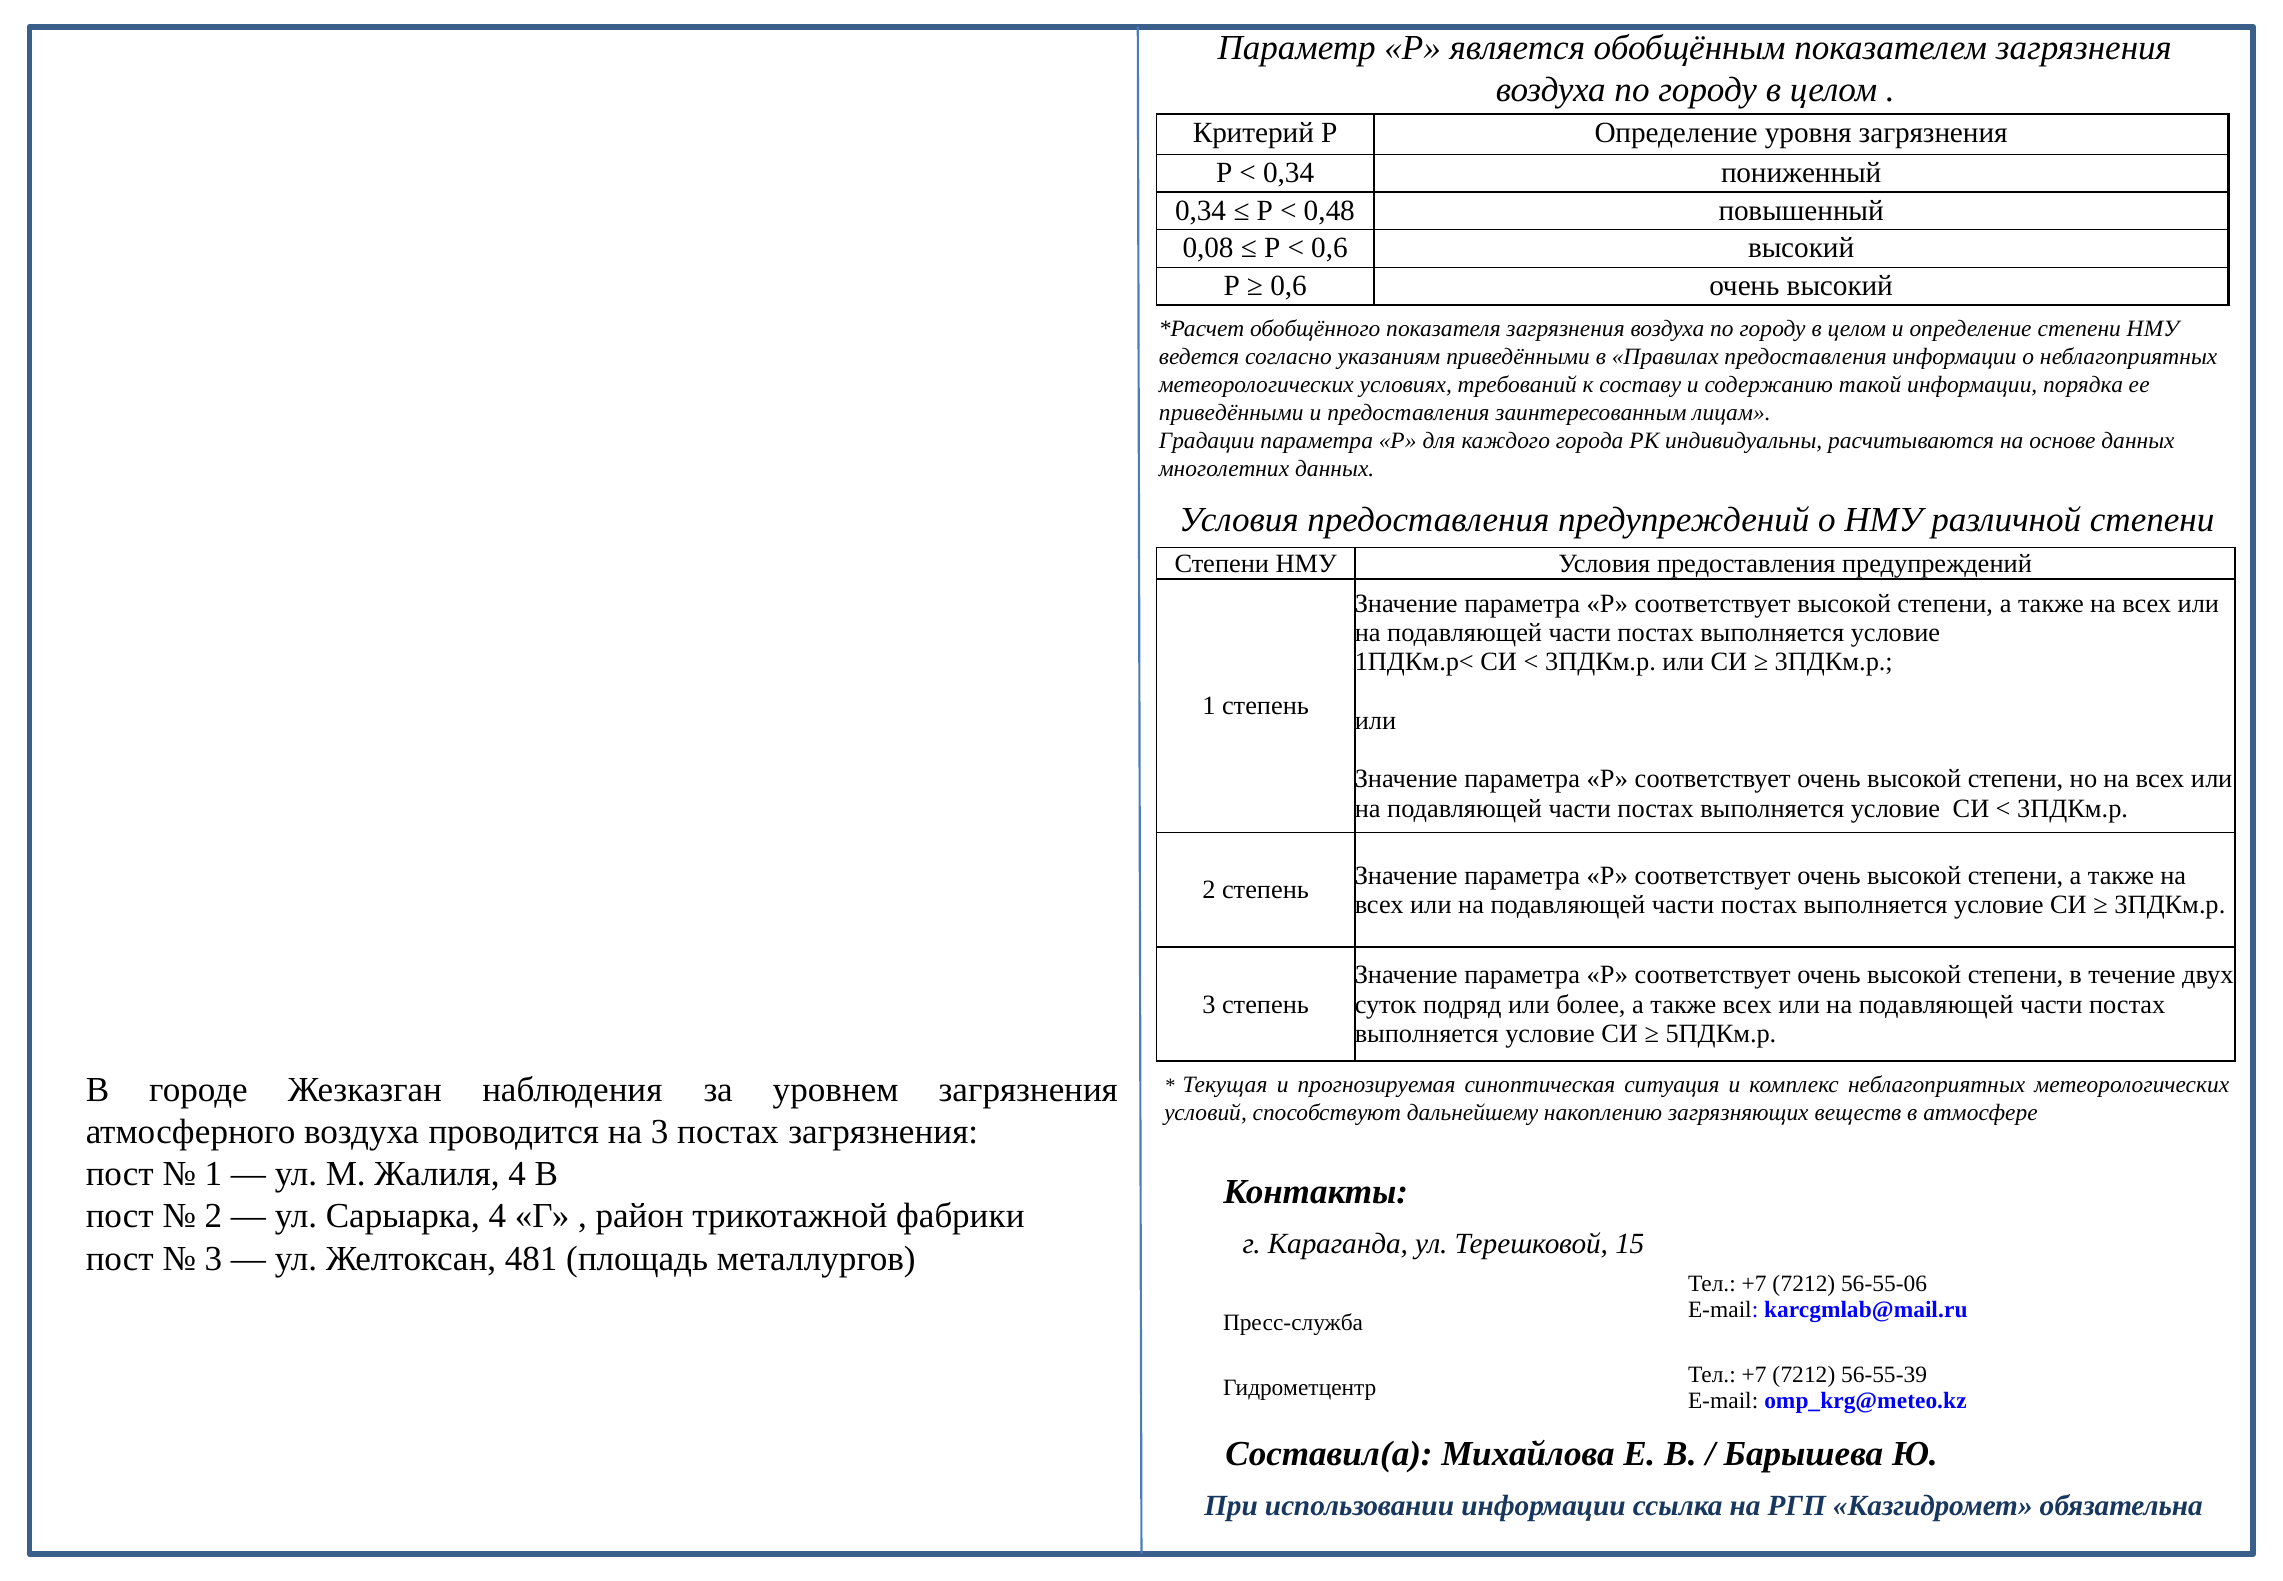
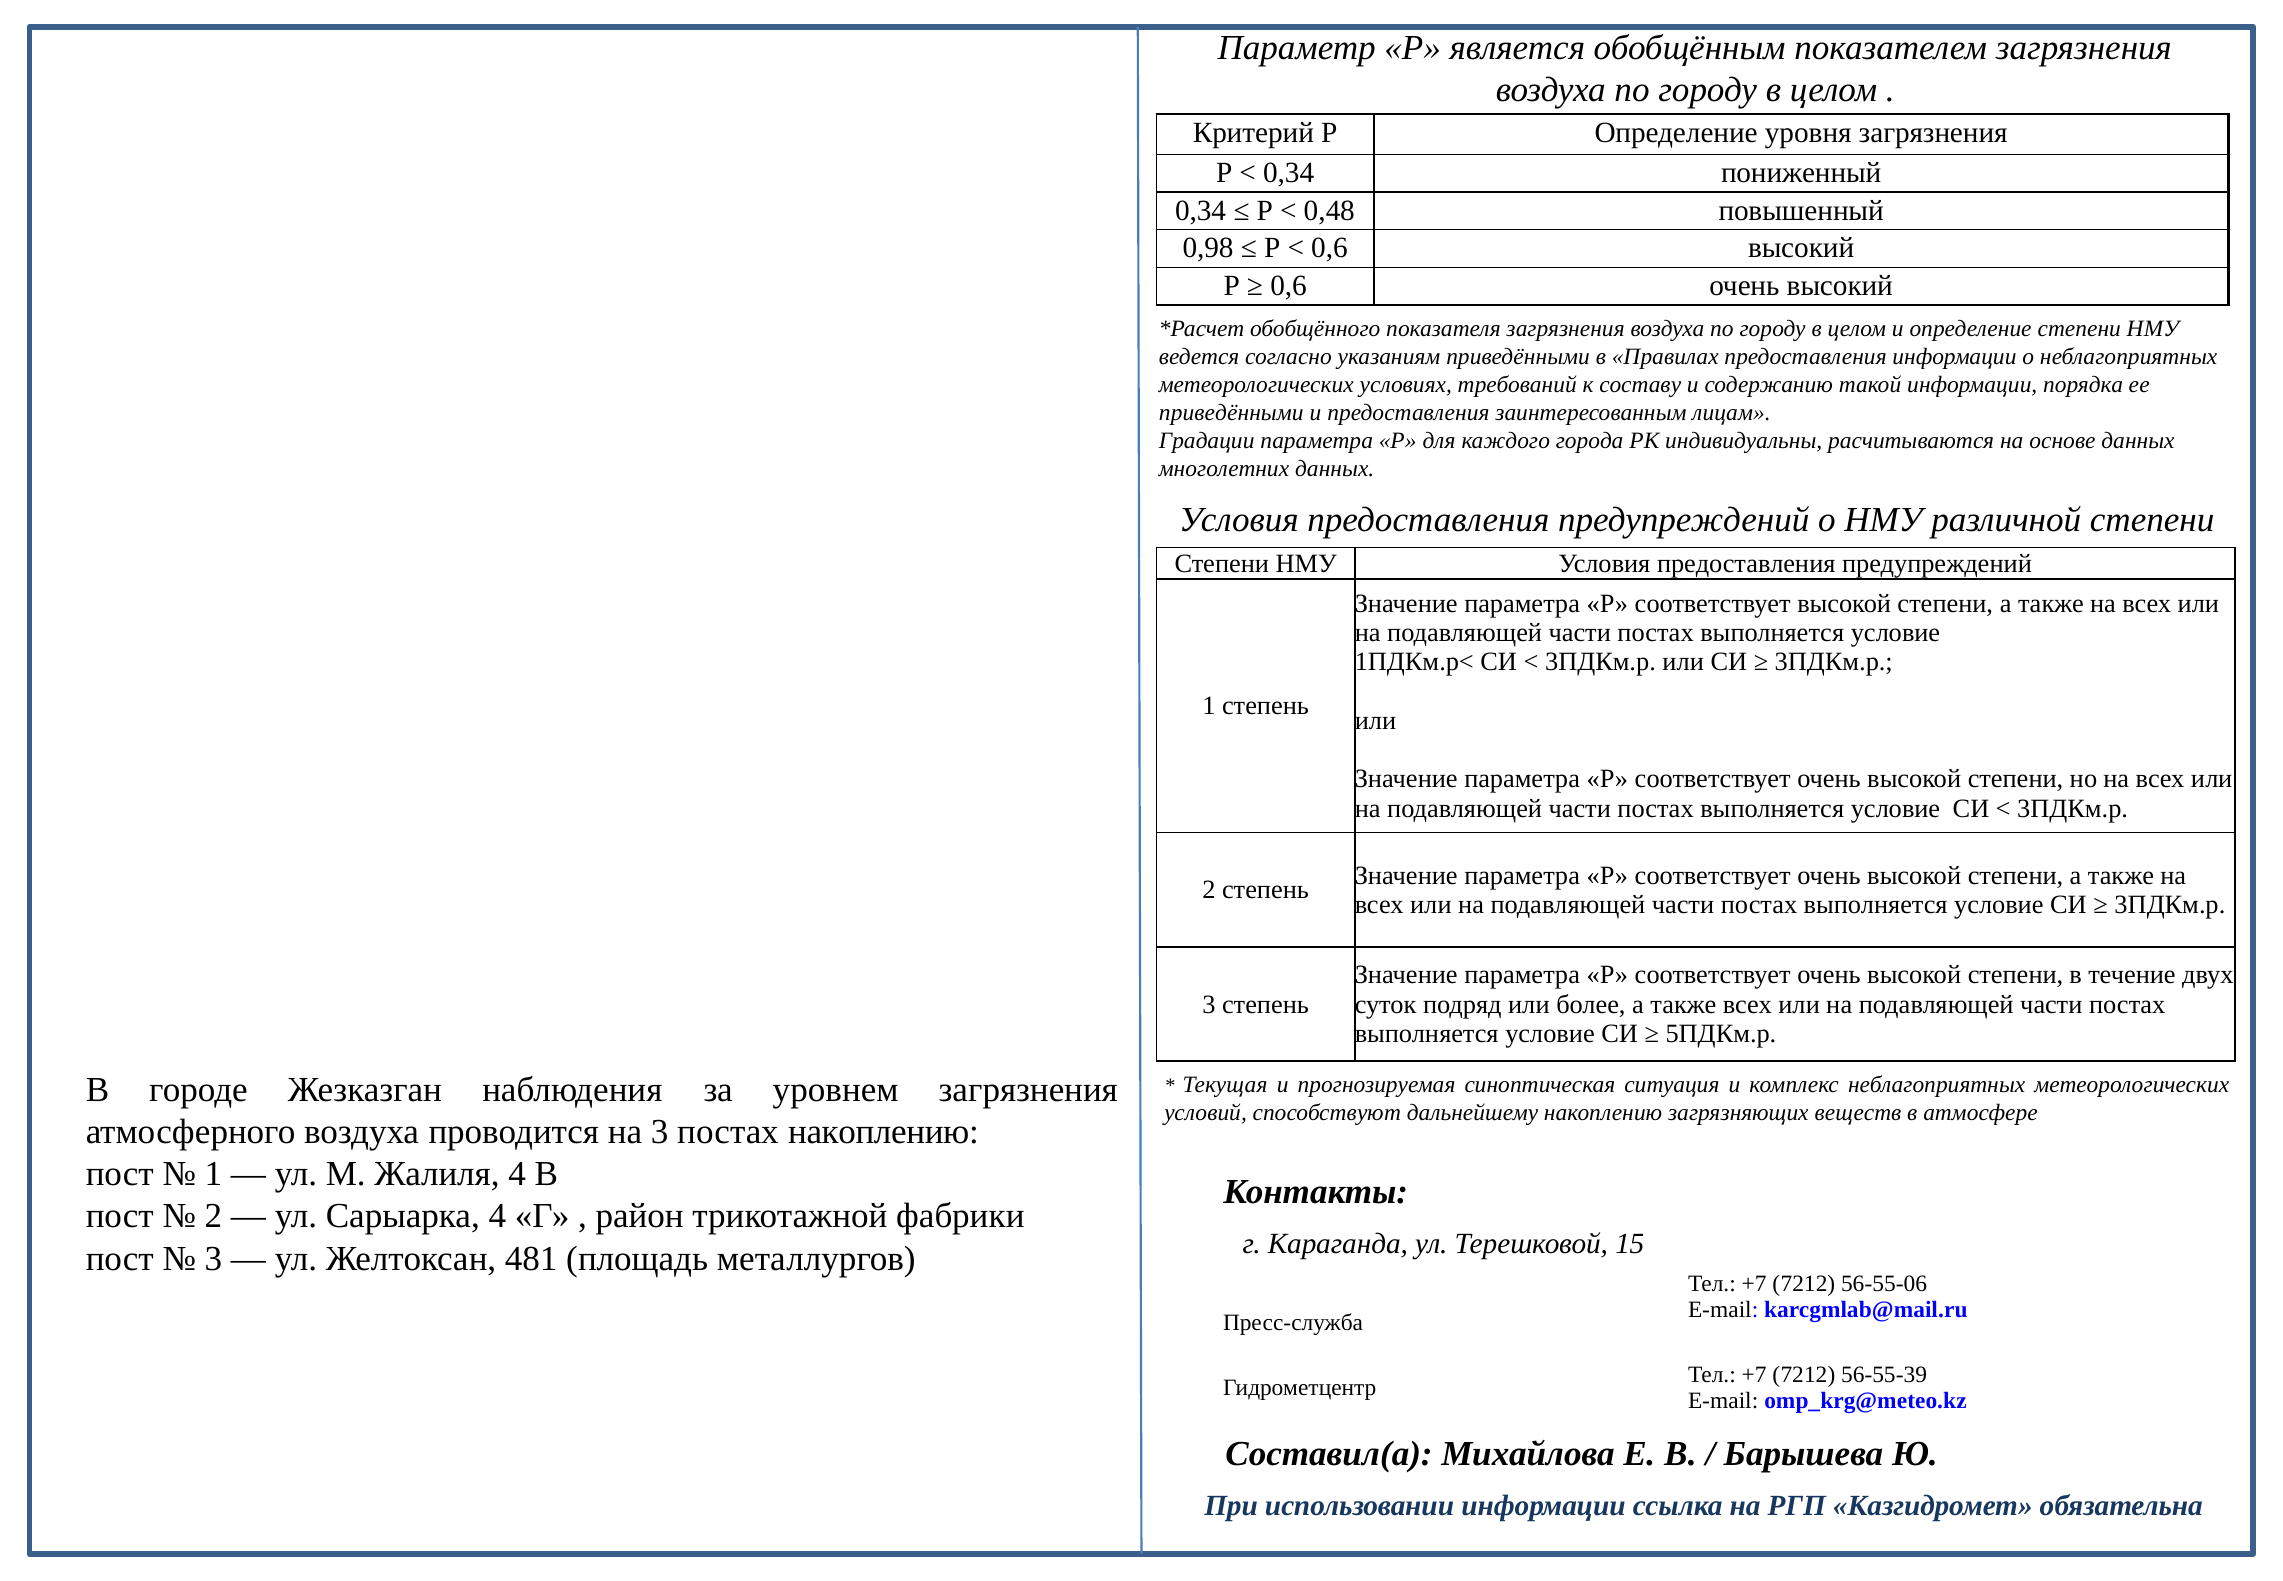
0,08: 0,08 -> 0,98 (1208, 248)
постах загрязнения: загрязнения -> накоплению (883, 1132)
